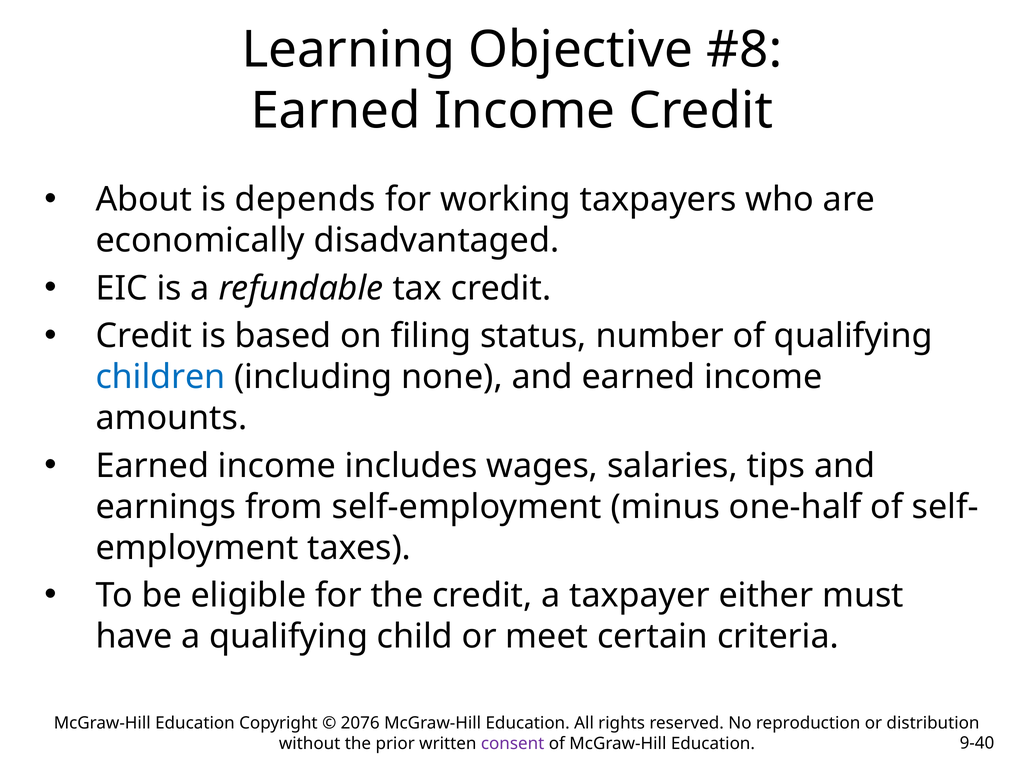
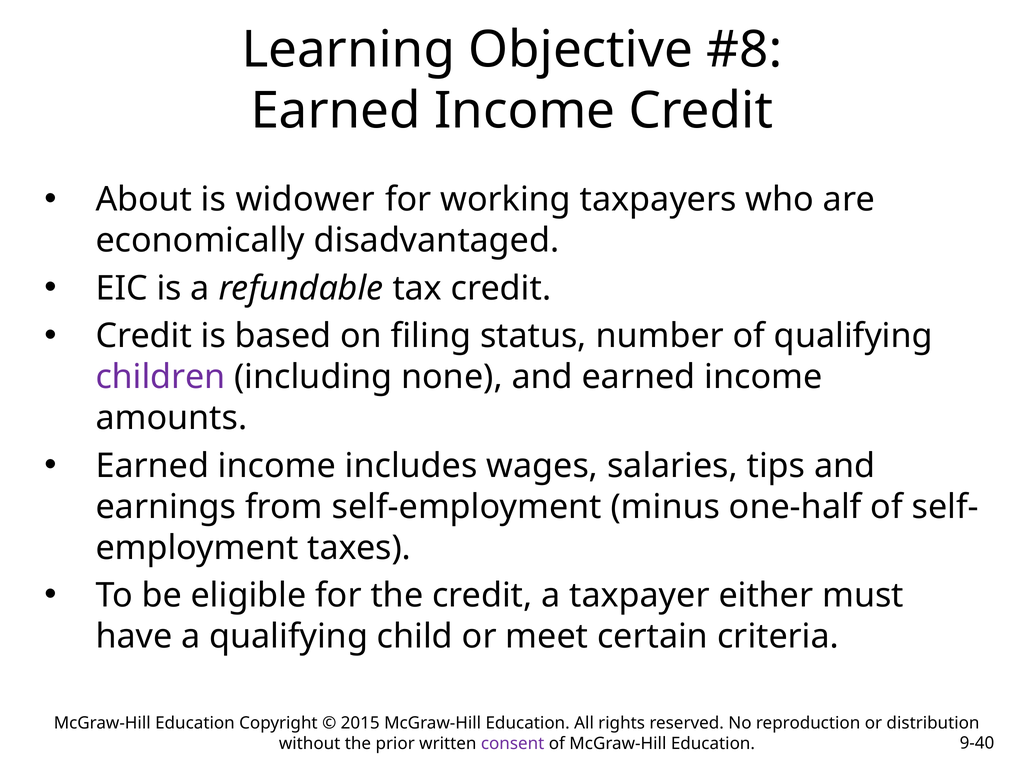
depends: depends -> widower (305, 200)
children colour: blue -> purple (161, 377)
2076: 2076 -> 2015 (360, 723)
